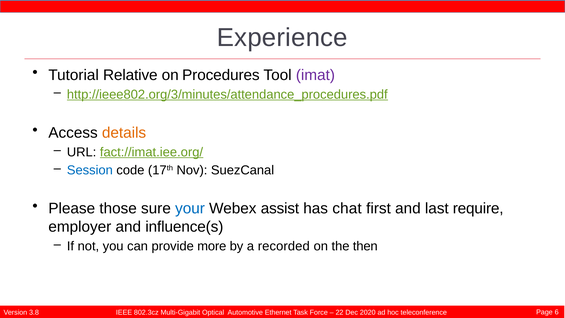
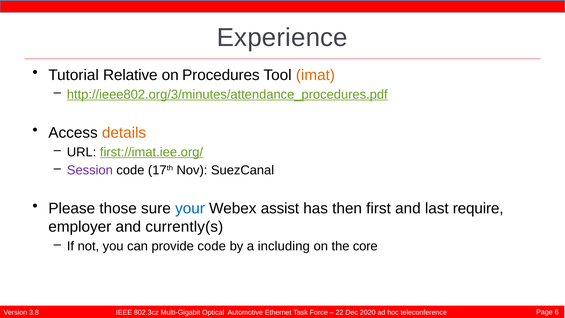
imat colour: purple -> orange (315, 75)
fact://imat.iee.org/: fact://imat.iee.org/ -> first://imat.iee.org/ (151, 152)
Session colour: blue -> purple (90, 170)
chat: chat -> then (347, 208)
influence(s: influence(s -> currently(s (184, 227)
provide more: more -> code (212, 246)
recorded: recorded -> including (284, 246)
then: then -> core (365, 246)
